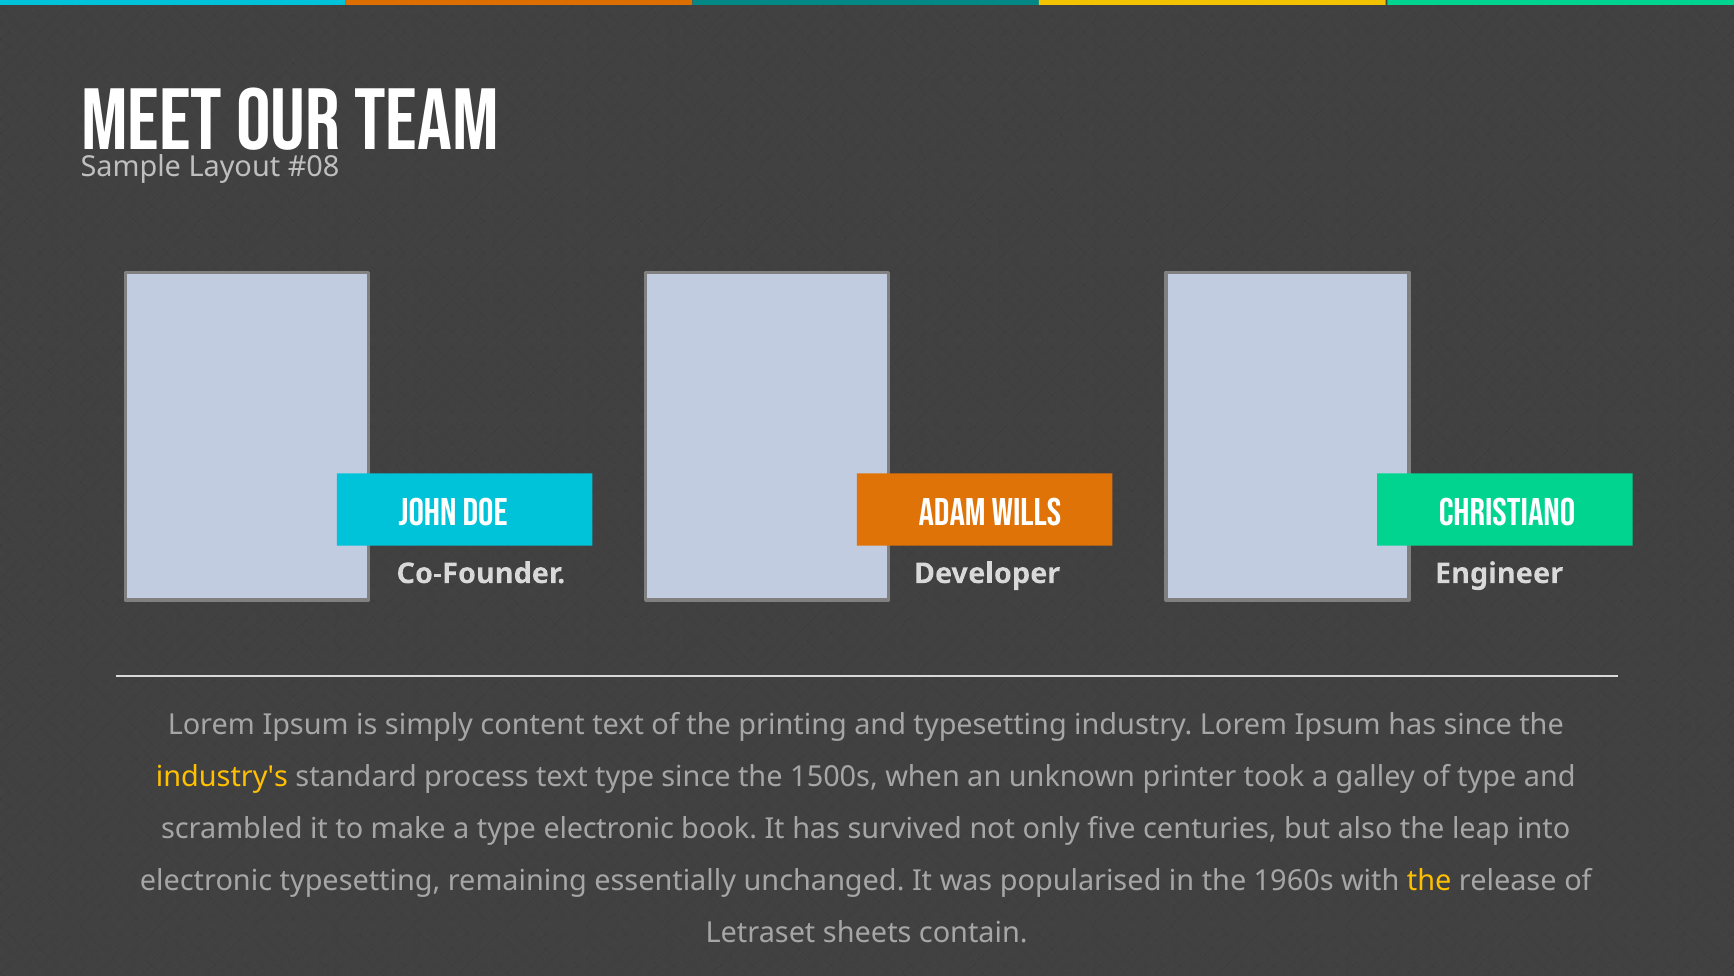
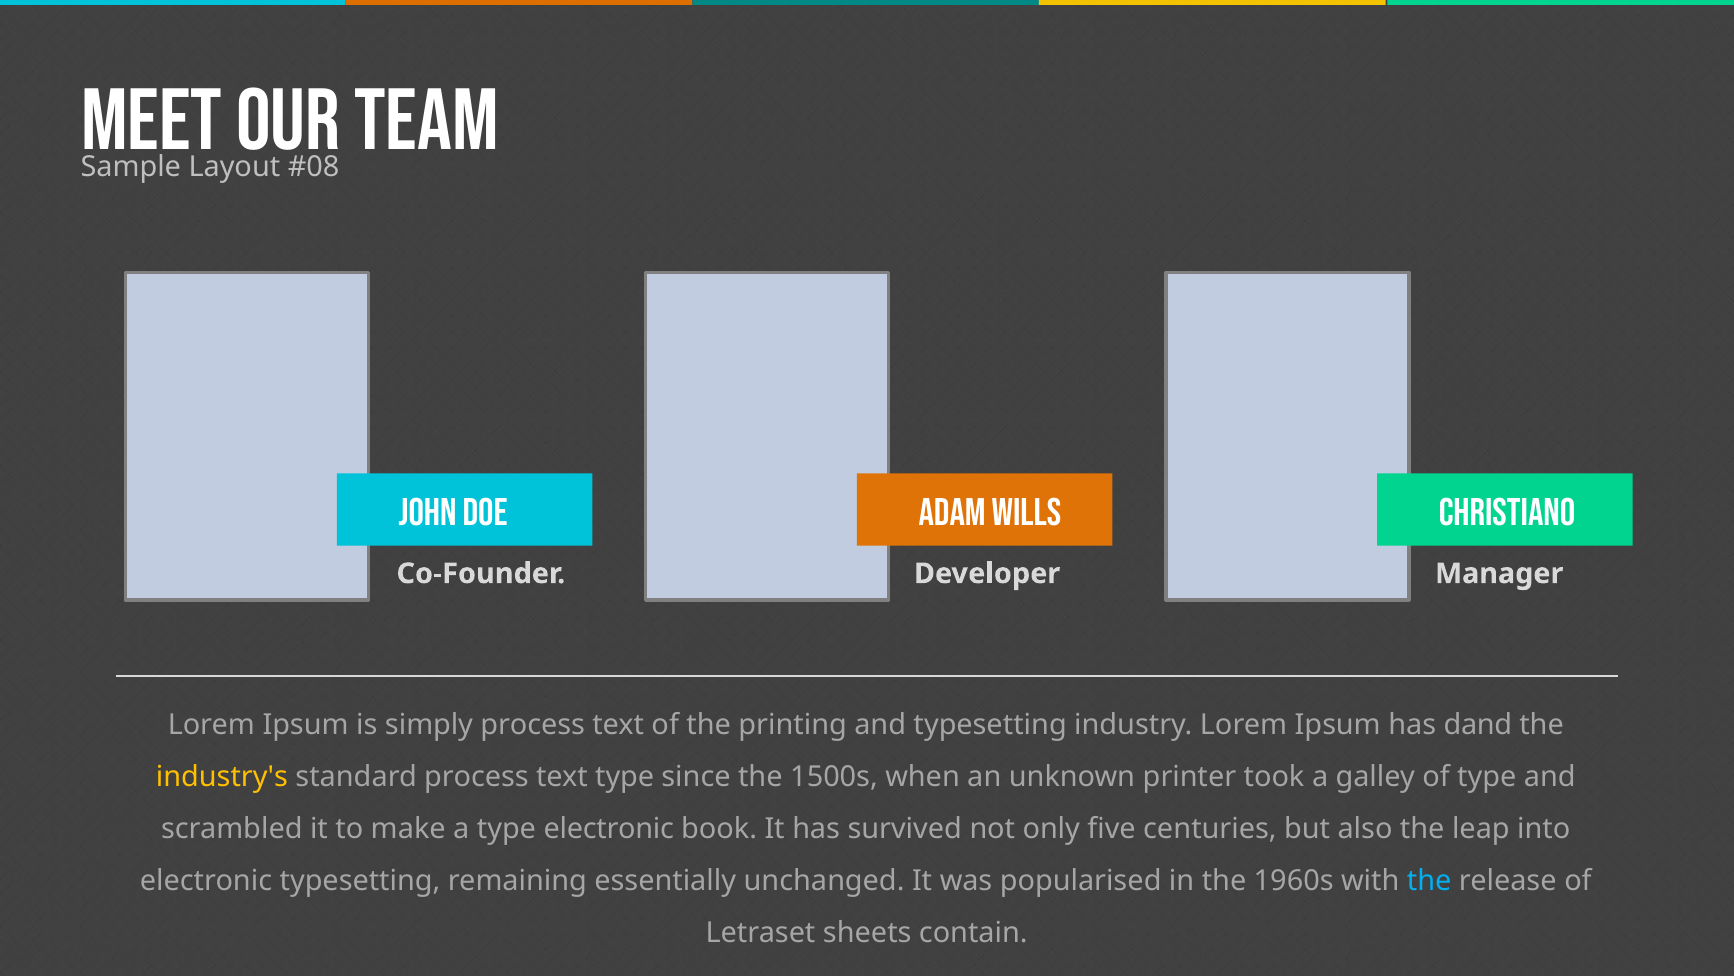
Engineer: Engineer -> Manager (1499, 573)
simply content: content -> process (533, 724)
has since: since -> dand (1478, 724)
the colour: yellow -> light blue (1429, 880)
